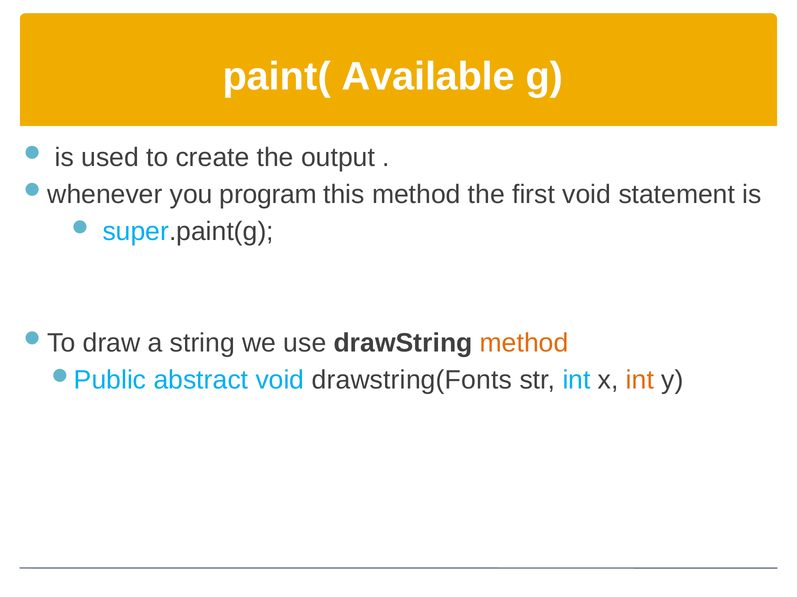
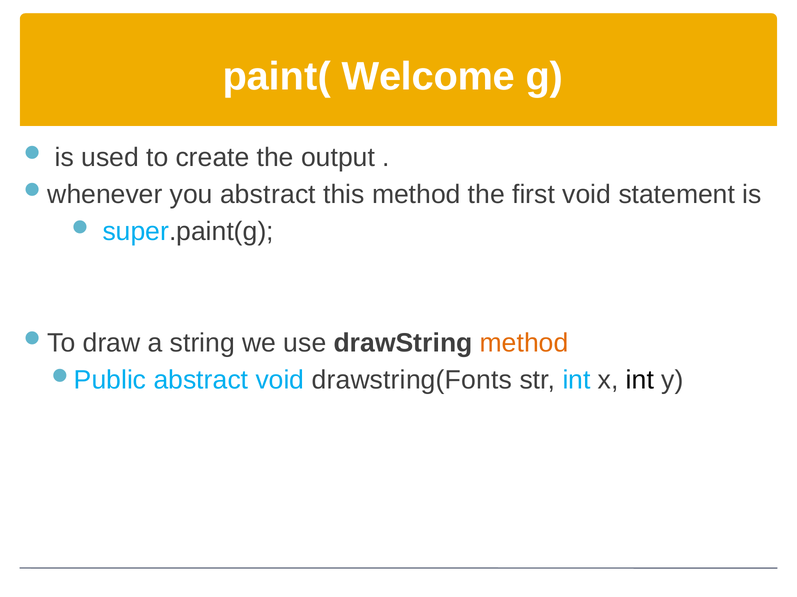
Available: Available -> Welcome (428, 77)
you program: program -> abstract (268, 195)
int colour: orange -> black (640, 381)
